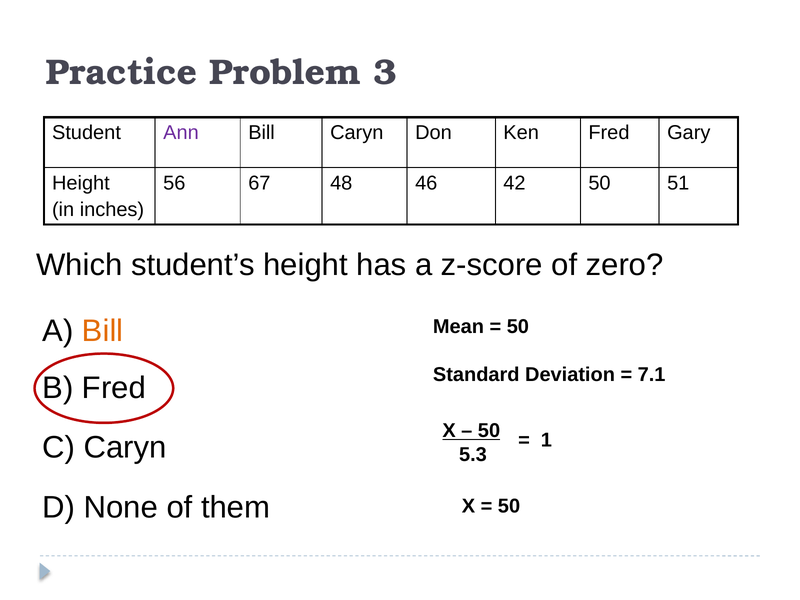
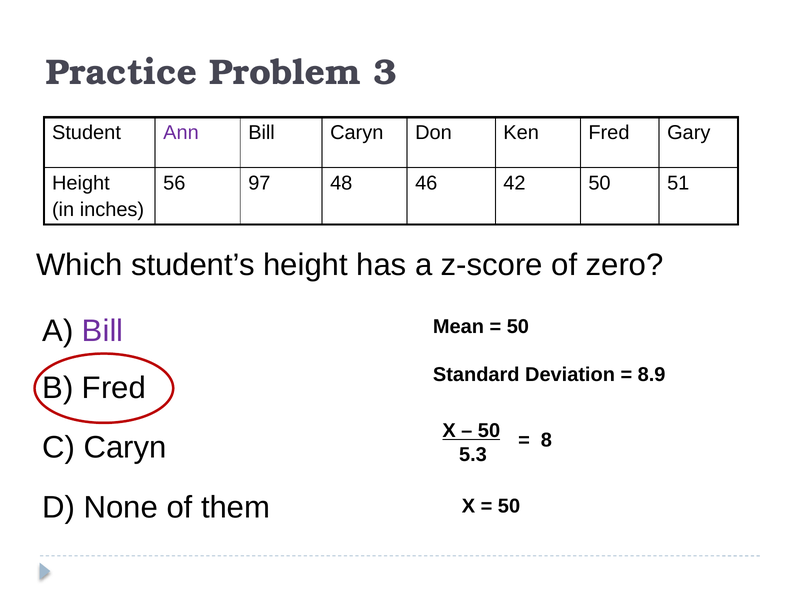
67: 67 -> 97 (259, 183)
Bill colour: orange -> purple (103, 331)
7.1: 7.1 -> 8.9 (652, 375)
1: 1 -> 8 (546, 440)
